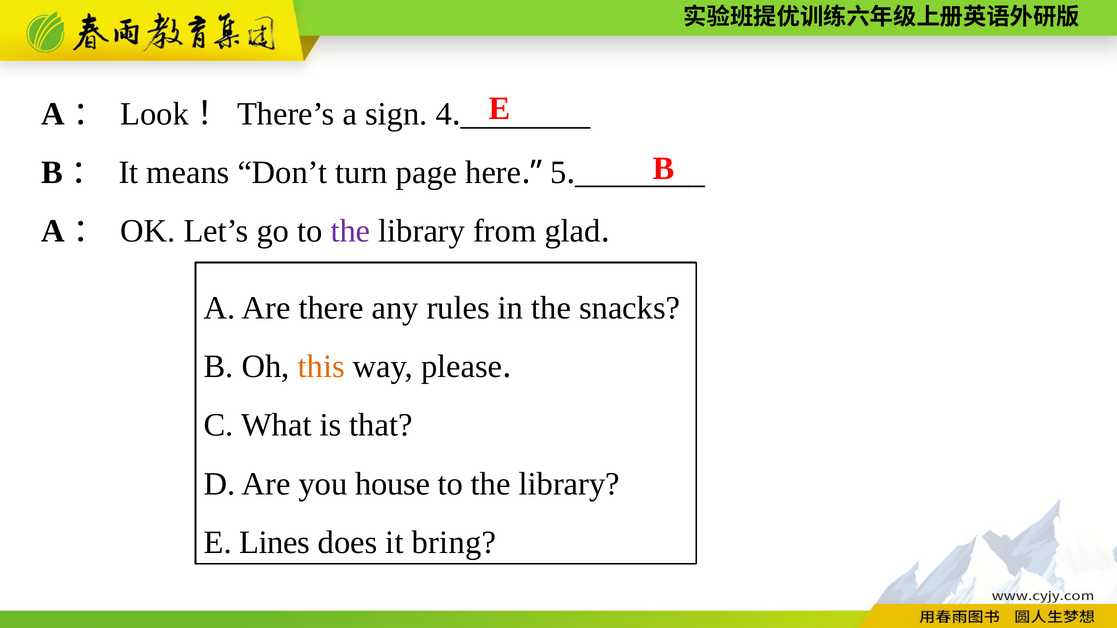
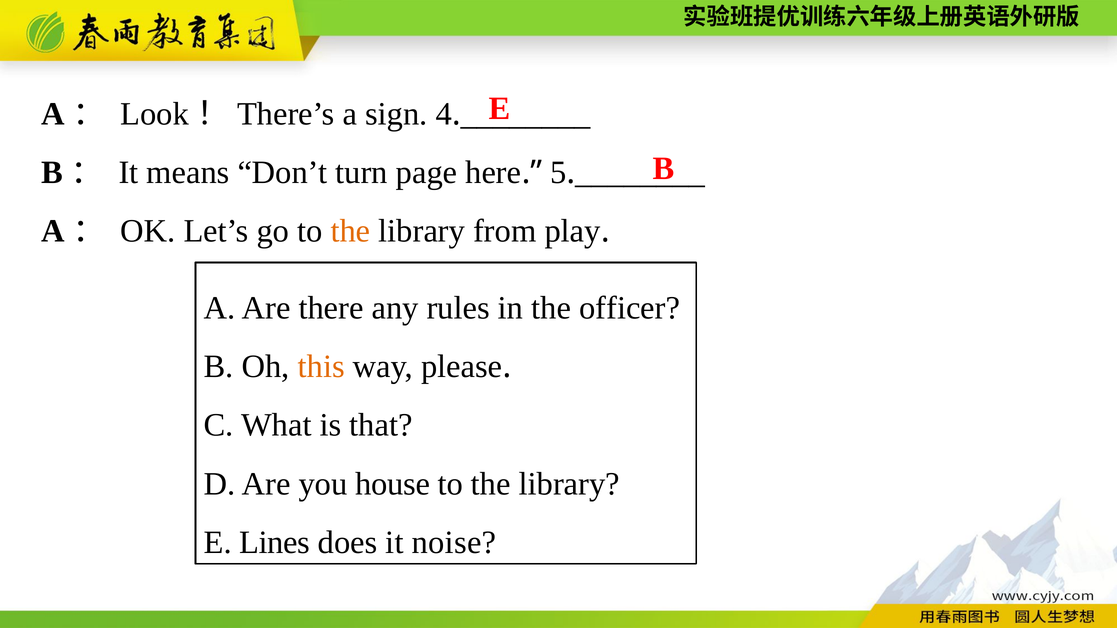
the colour: purple -> orange (350, 231)
glad: glad -> play (572, 231)
snacks: snacks -> officer (630, 308)
bring: bring -> noise (454, 543)
